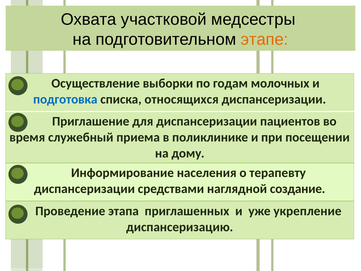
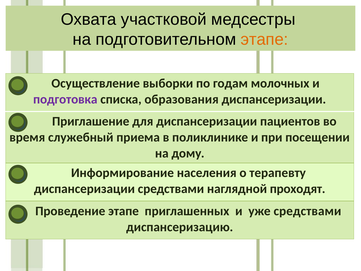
подготовка colour: blue -> purple (65, 99)
относящихся: относящихся -> образования (182, 99)
создание: создание -> проходят (298, 189)
Проведение этапа: этапа -> этапе (124, 211)
уже укрепление: укрепление -> средствами (307, 211)
